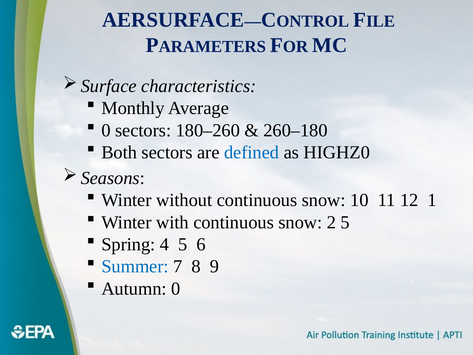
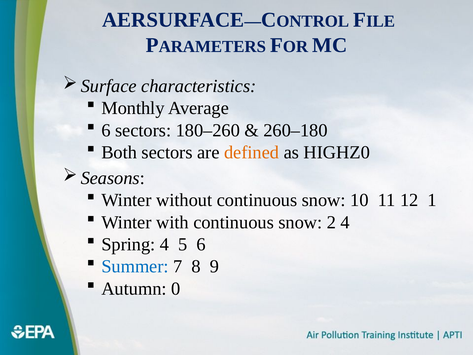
0: 0 -> 6 (106, 130)
defined colour: blue -> orange (252, 152)
2 5: 5 -> 4 (345, 222)
